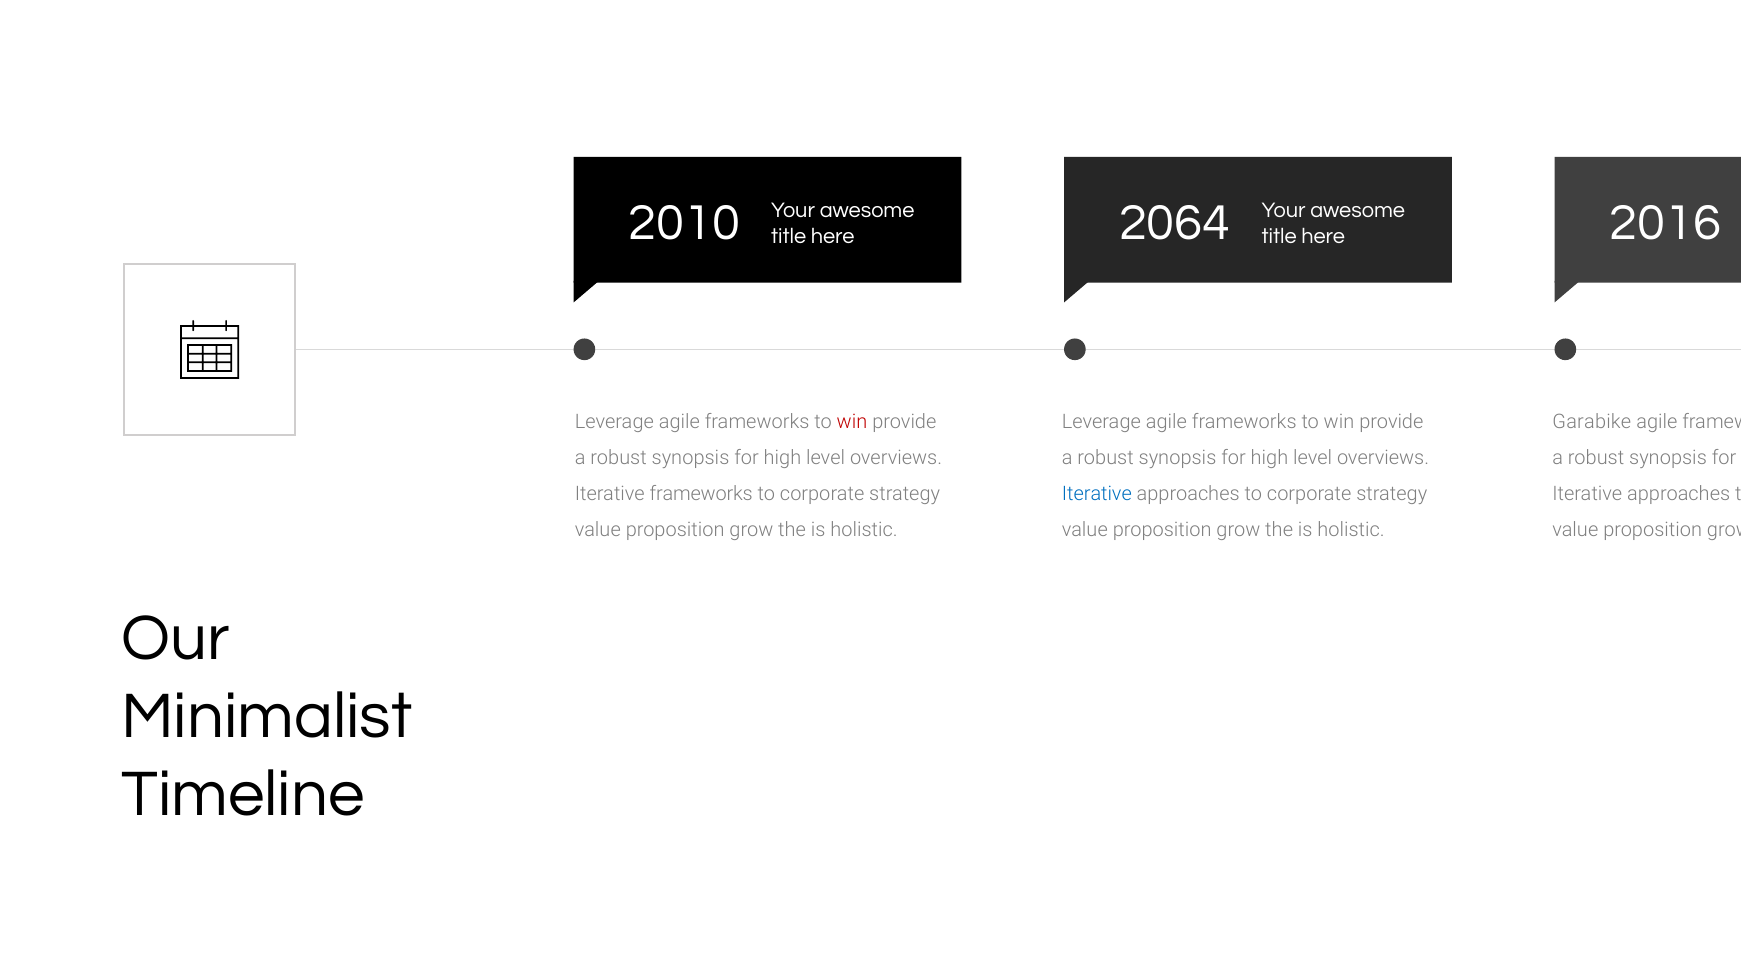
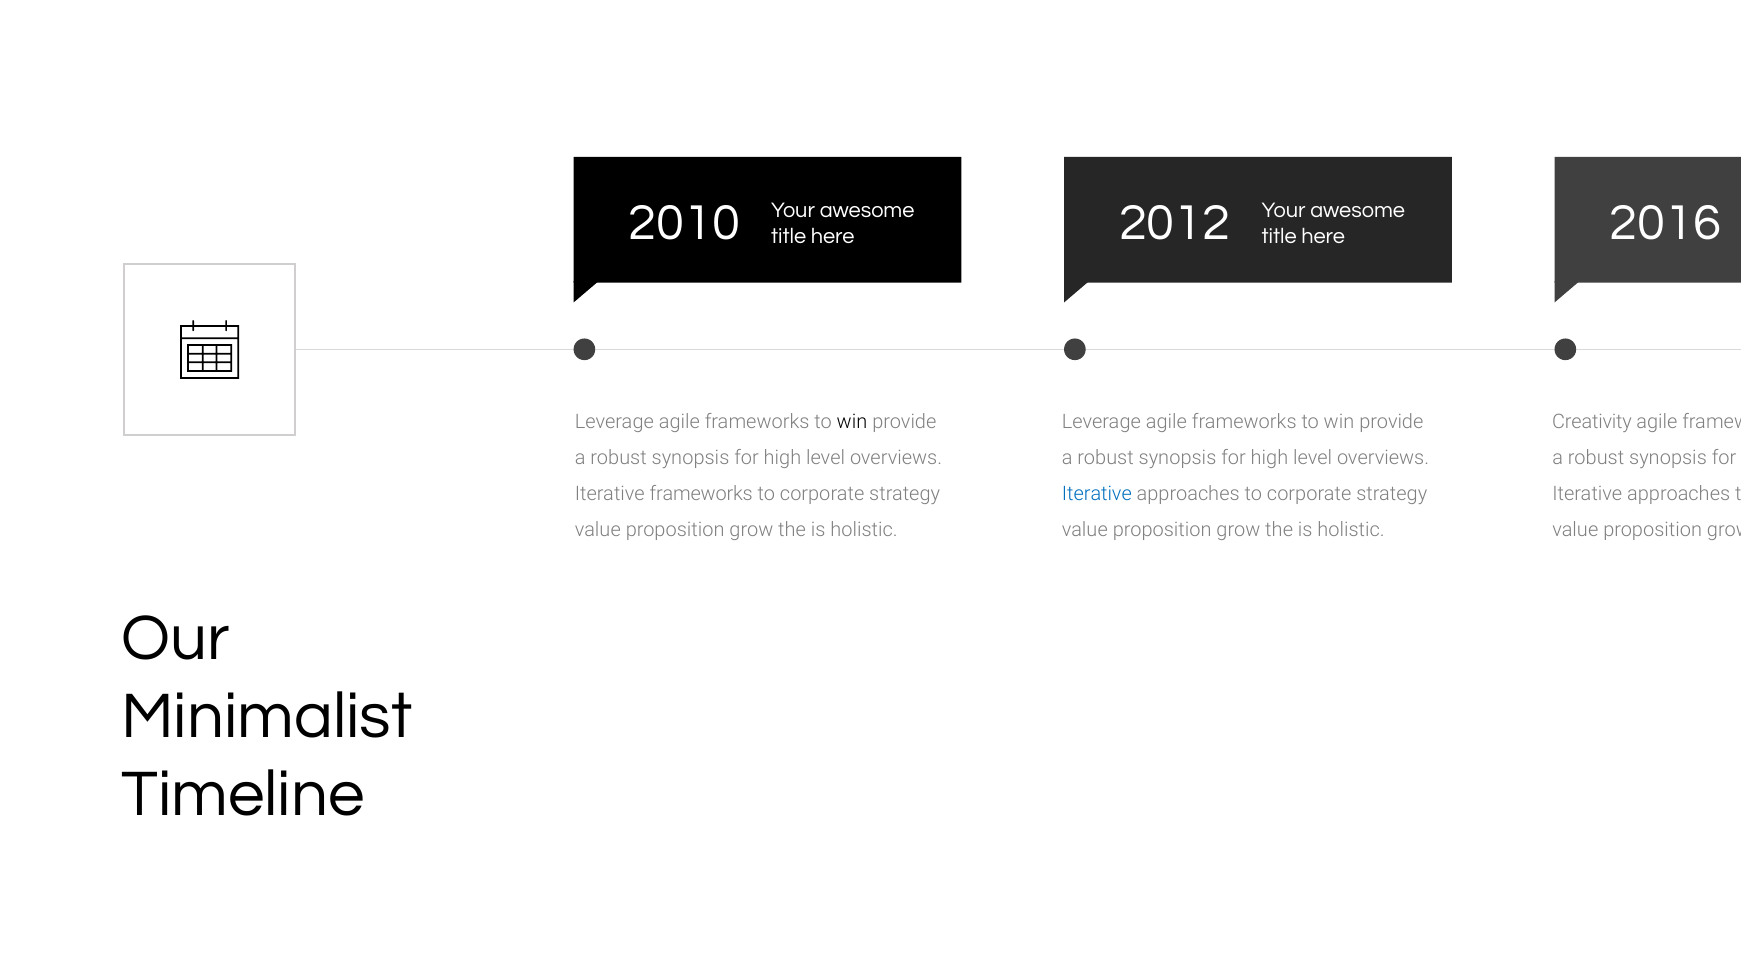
2064: 2064 -> 2012 (1175, 223)
win colour: red -> black (852, 422)
Garabike: Garabike -> Creativity (1592, 422)
